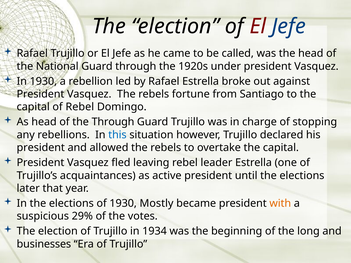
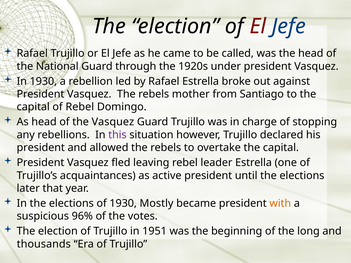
fortune: fortune -> mother (191, 94)
the Through: Through -> Vasquez (113, 122)
this colour: blue -> purple (117, 135)
29%: 29% -> 96% (82, 216)
1934: 1934 -> 1951 (155, 231)
businesses: businesses -> thousands (44, 244)
